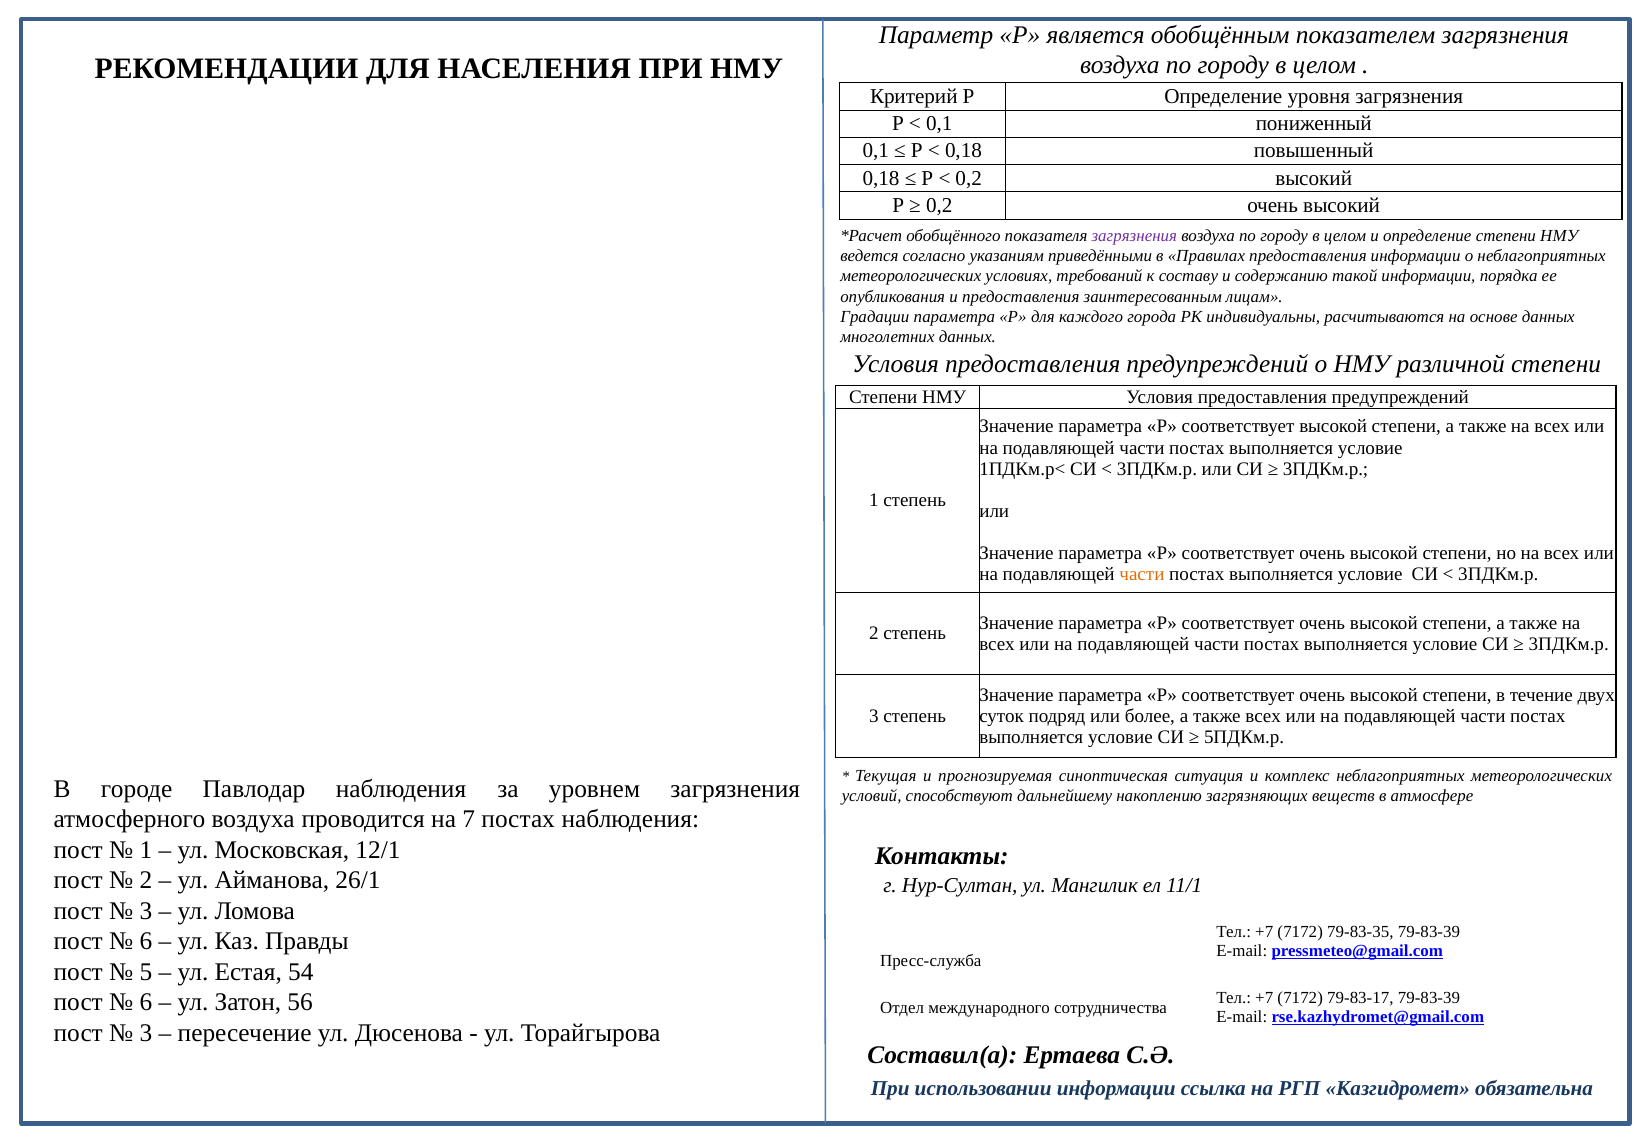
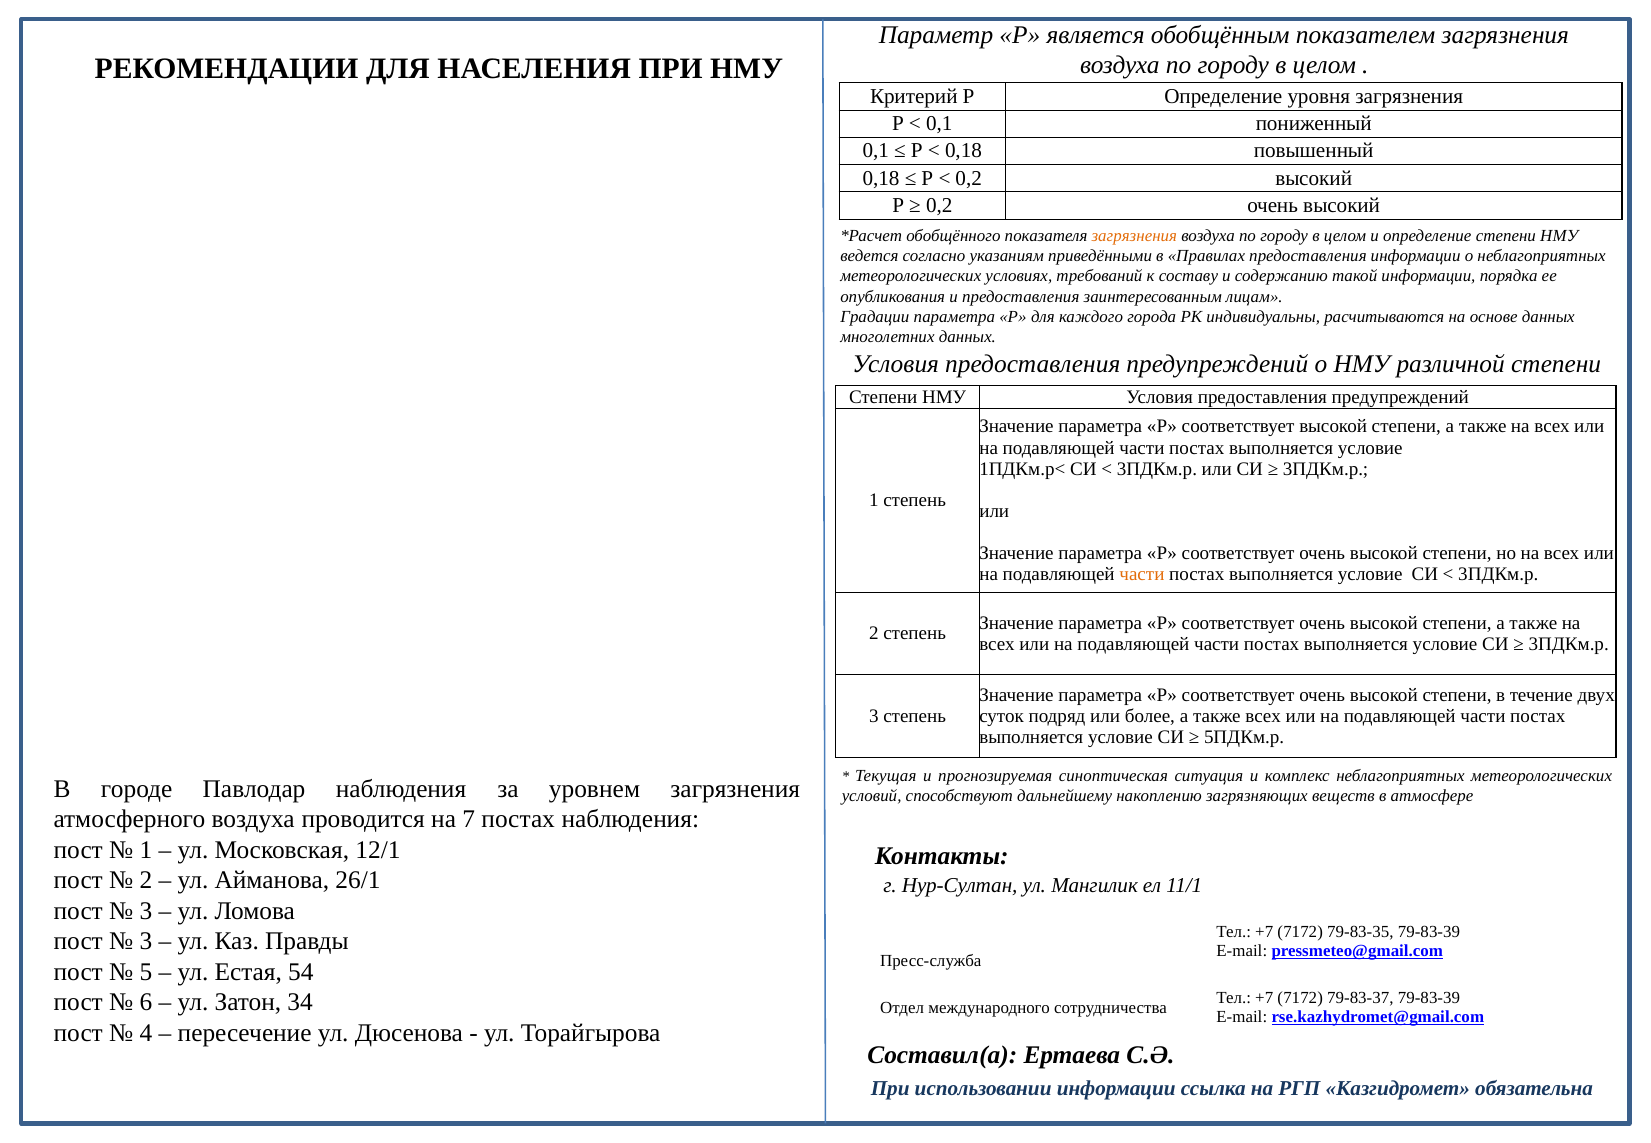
загрязнения colour: purple -> orange (1134, 236)
6: 6 -> 3 (146, 941)
79-83-17: 79-83-17 -> 79-83-37 (1360, 998)
56: 56 -> 34 (300, 1002)
3: 3 -> 4 (146, 1033)
